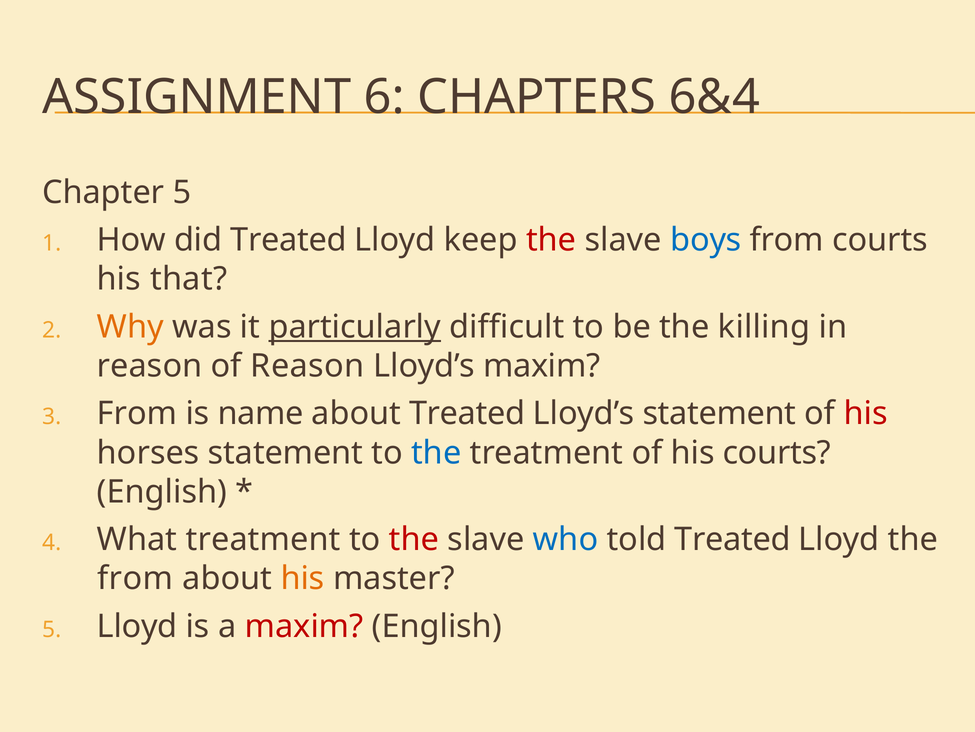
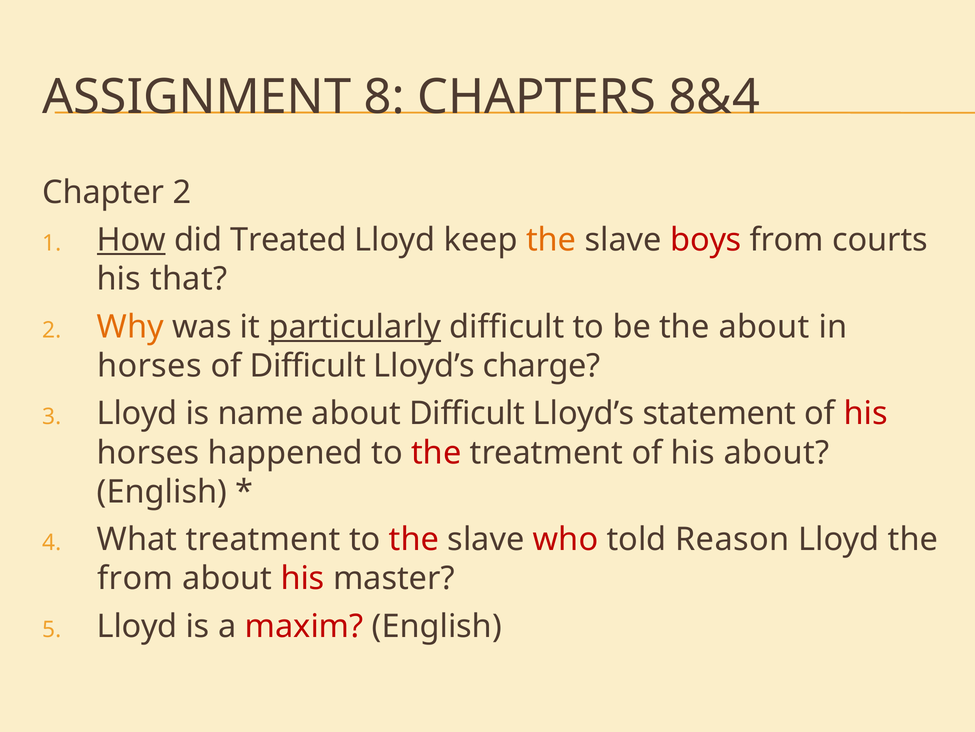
6: 6 -> 8 (384, 97)
6&4: 6&4 -> 8&4 (714, 97)
Chapter 5: 5 -> 2 (182, 192)
How underline: none -> present (131, 240)
the colour: red -> orange (551, 240)
boys colour: blue -> red (706, 240)
the killing: killing -> about (764, 327)
reason: reason -> horses (149, 366)
of Reason: Reason -> Difficult (308, 366)
Lloyd’s maxim: maxim -> charge (542, 366)
3 From: From -> Lloyd (137, 413)
about Treated: Treated -> Difficult (467, 413)
horses statement: statement -> happened (285, 452)
the colour: blue -> red (436, 452)
his courts: courts -> about (776, 452)
who colour: blue -> red (566, 539)
told Treated: Treated -> Reason (732, 539)
his colour: orange -> red (303, 578)
